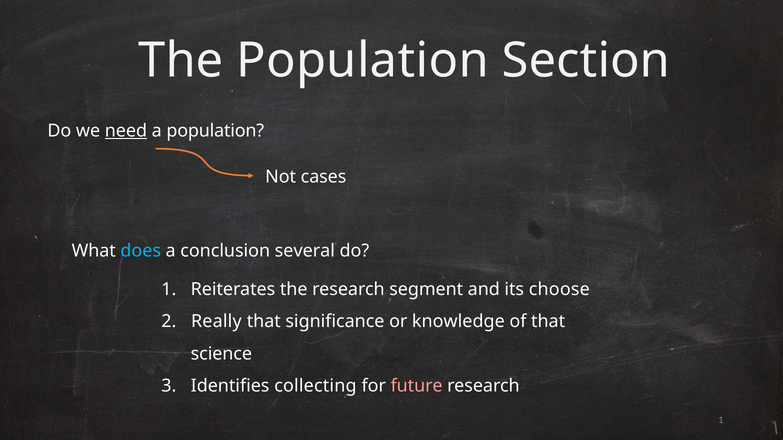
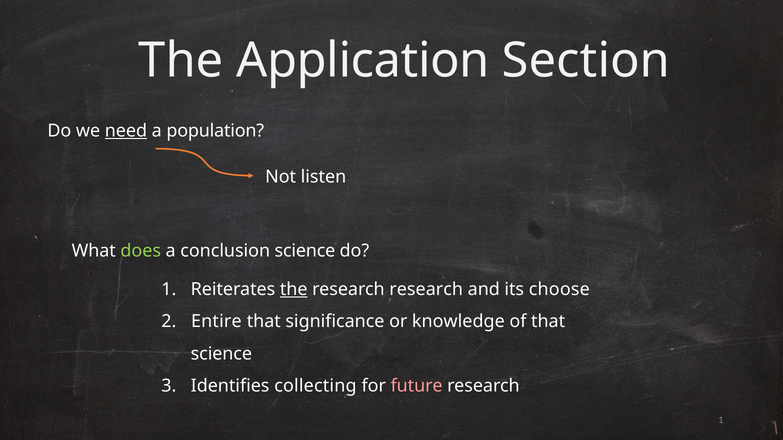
The Population: Population -> Application (363, 61)
cases: cases -> listen (323, 177)
does colour: light blue -> light green (141, 251)
conclusion several: several -> science (305, 251)
the underline: none -> present (294, 289)
research segment: segment -> research (426, 289)
Really: Really -> Entire (216, 322)
